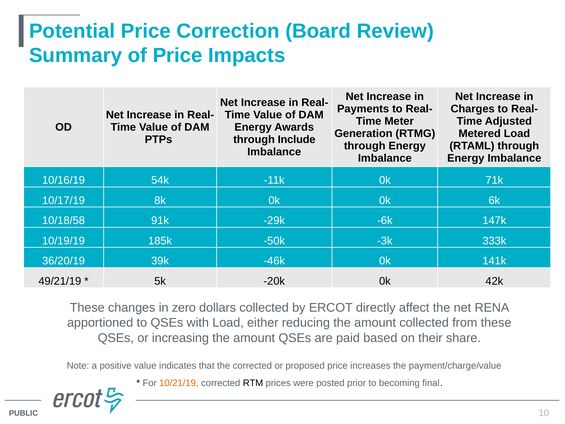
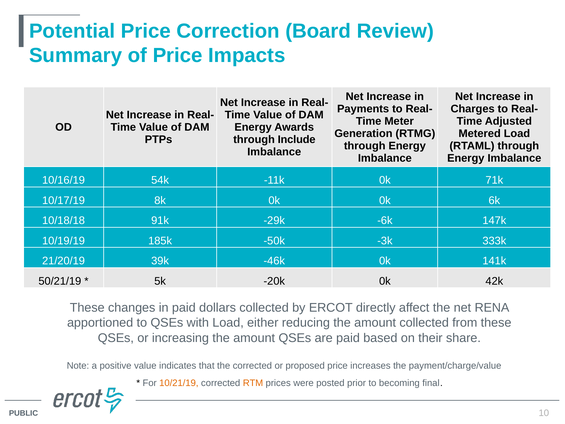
10/18/58: 10/18/58 -> 10/18/18 (64, 220)
36/20/19: 36/20/19 -> 21/20/19 (64, 261)
49/21/19: 49/21/19 -> 50/21/19 (60, 281)
in zero: zero -> paid (184, 308)
RTM colour: black -> orange (253, 383)
